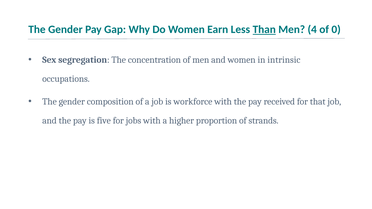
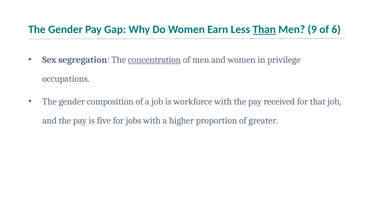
4: 4 -> 9 (312, 30)
0: 0 -> 6 (336, 30)
concentration underline: none -> present (154, 60)
intrinsic: intrinsic -> privilege (284, 60)
strands: strands -> greater (263, 121)
